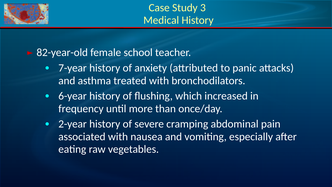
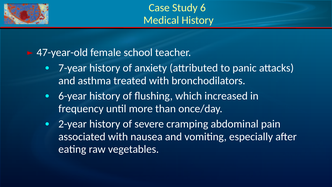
3: 3 -> 6 (203, 8)
82-year-old: 82-year-old -> 47-year-old (62, 53)
